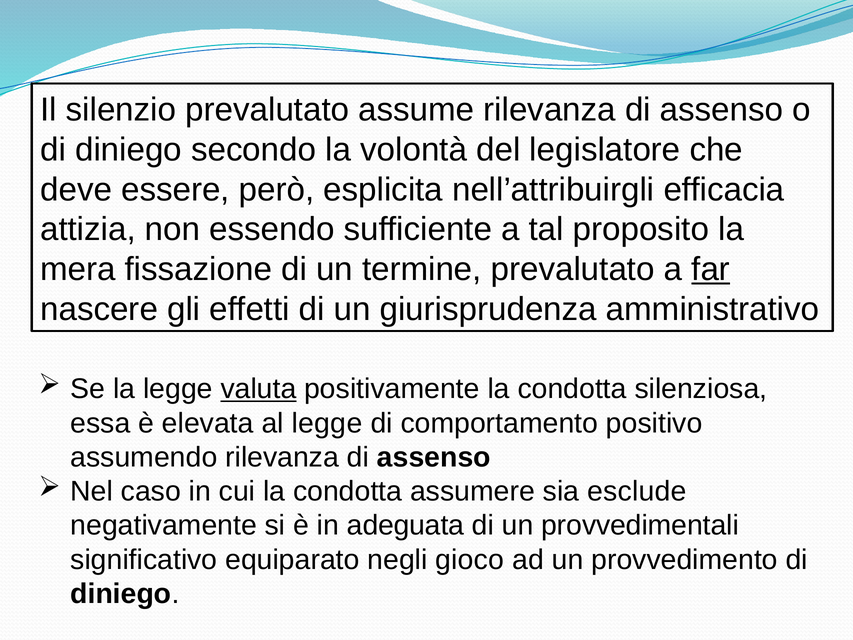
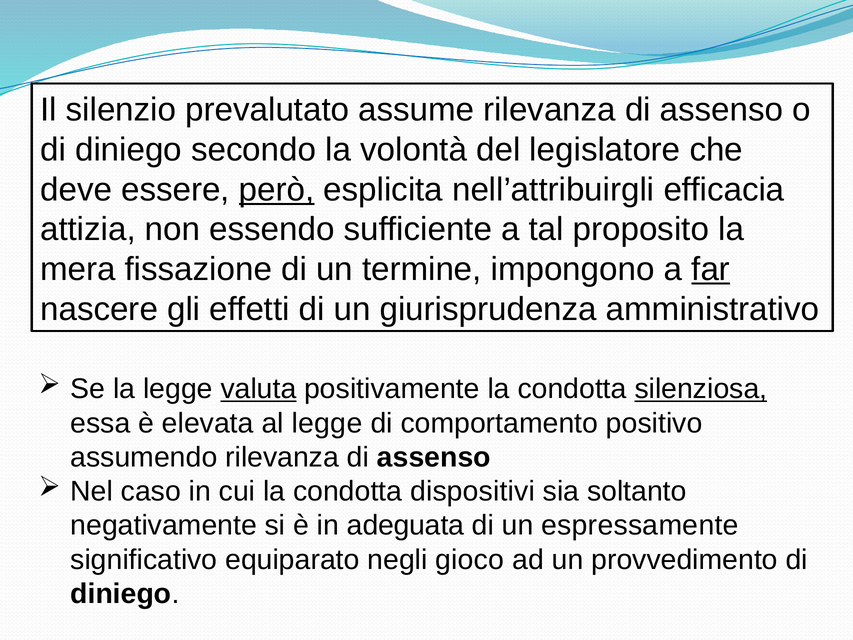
però underline: none -> present (277, 190)
termine prevalutato: prevalutato -> impongono (573, 269)
silenziosa underline: none -> present (701, 389)
assumere: assumere -> dispositivi (472, 491)
esclude: esclude -> soltanto (637, 491)
provvedimentali: provvedimentali -> espressamente (640, 525)
